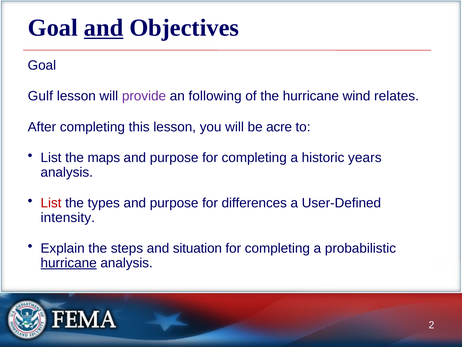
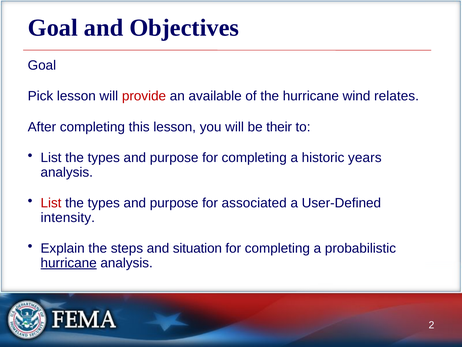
and underline: present -> none (104, 28)
Gulf: Gulf -> Pick (40, 96)
provide colour: purple -> red (144, 96)
following: following -> available (215, 96)
acre: acre -> their (279, 127)
maps: maps -> types (104, 157)
differences: differences -> associated (254, 203)
